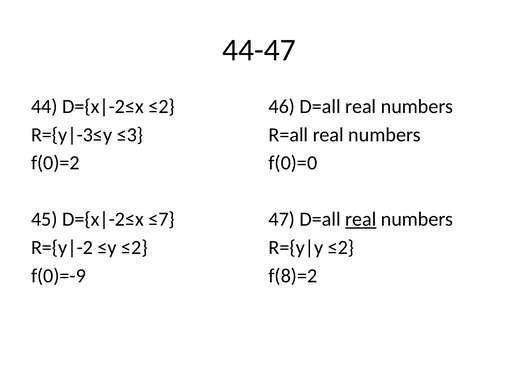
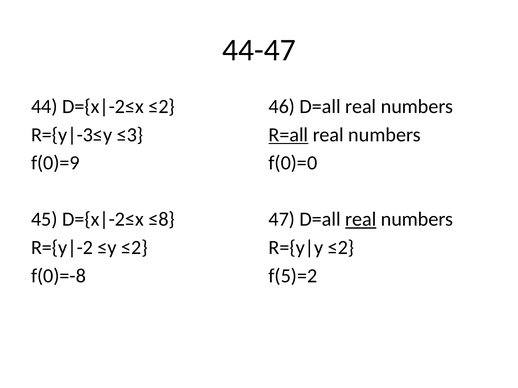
R=all underline: none -> present (288, 135)
f(0)=2: f(0)=2 -> f(0)=9 (55, 163)
≤7: ≤7 -> ≤8 (162, 220)
f(0)=-9: f(0)=-9 -> f(0)=-8 (59, 276)
f(8)=2: f(8)=2 -> f(5)=2 (293, 276)
